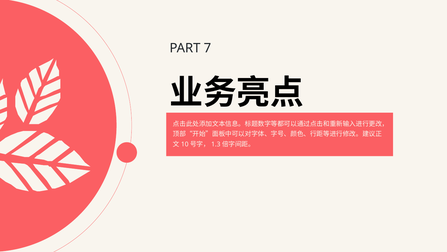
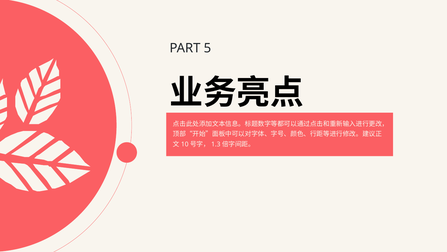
7: 7 -> 5 (207, 48)
